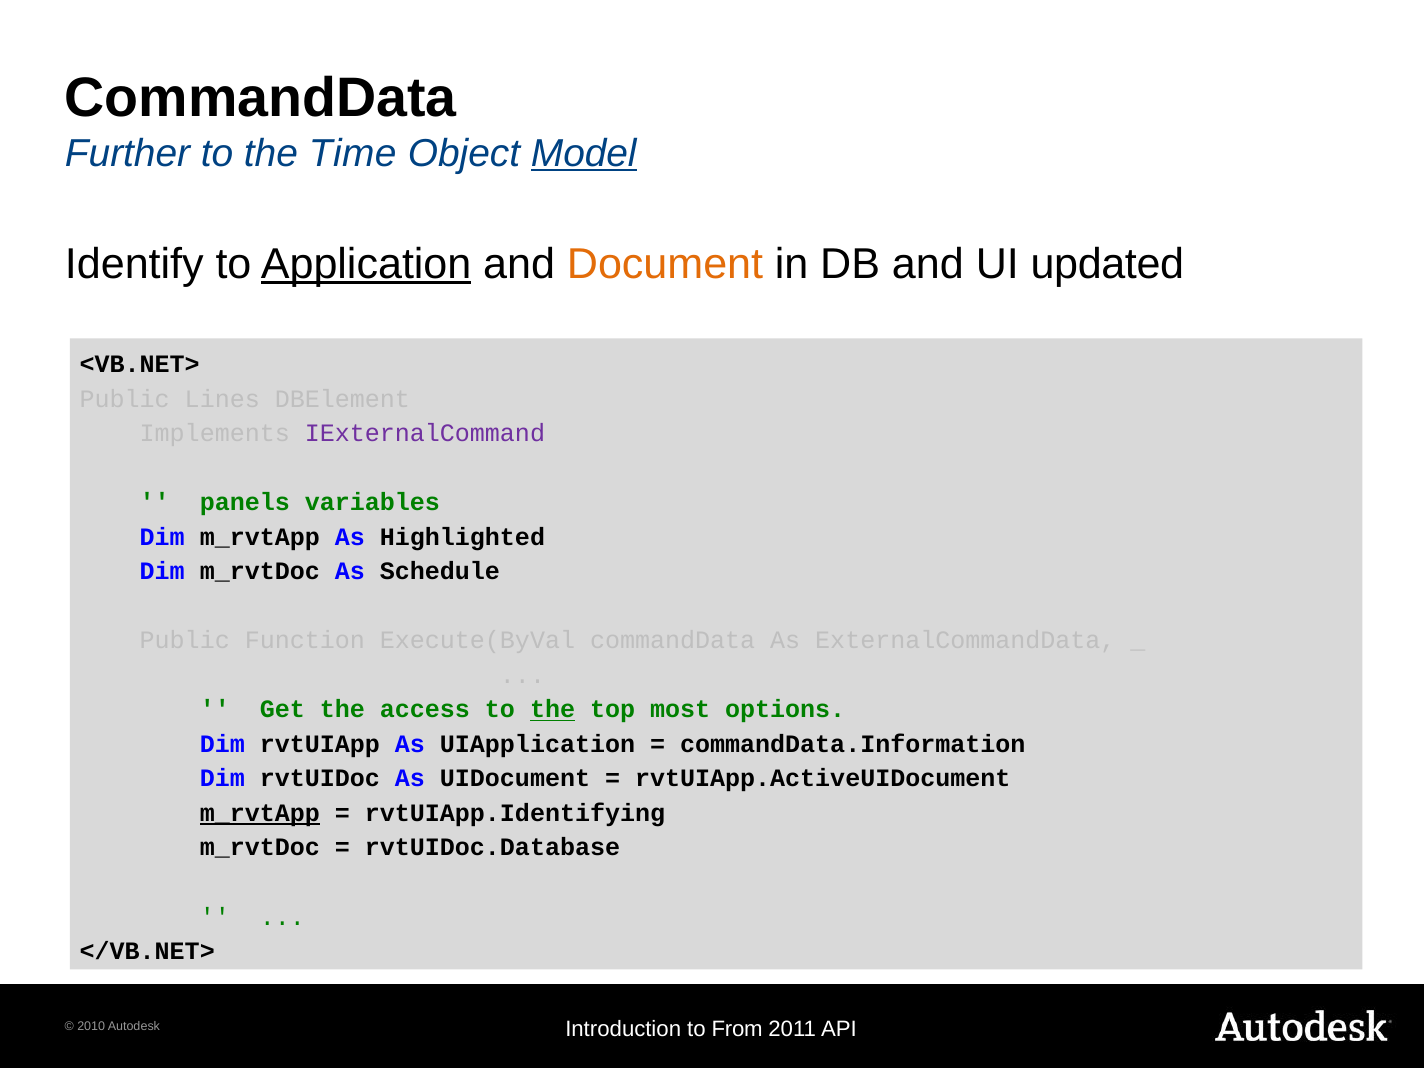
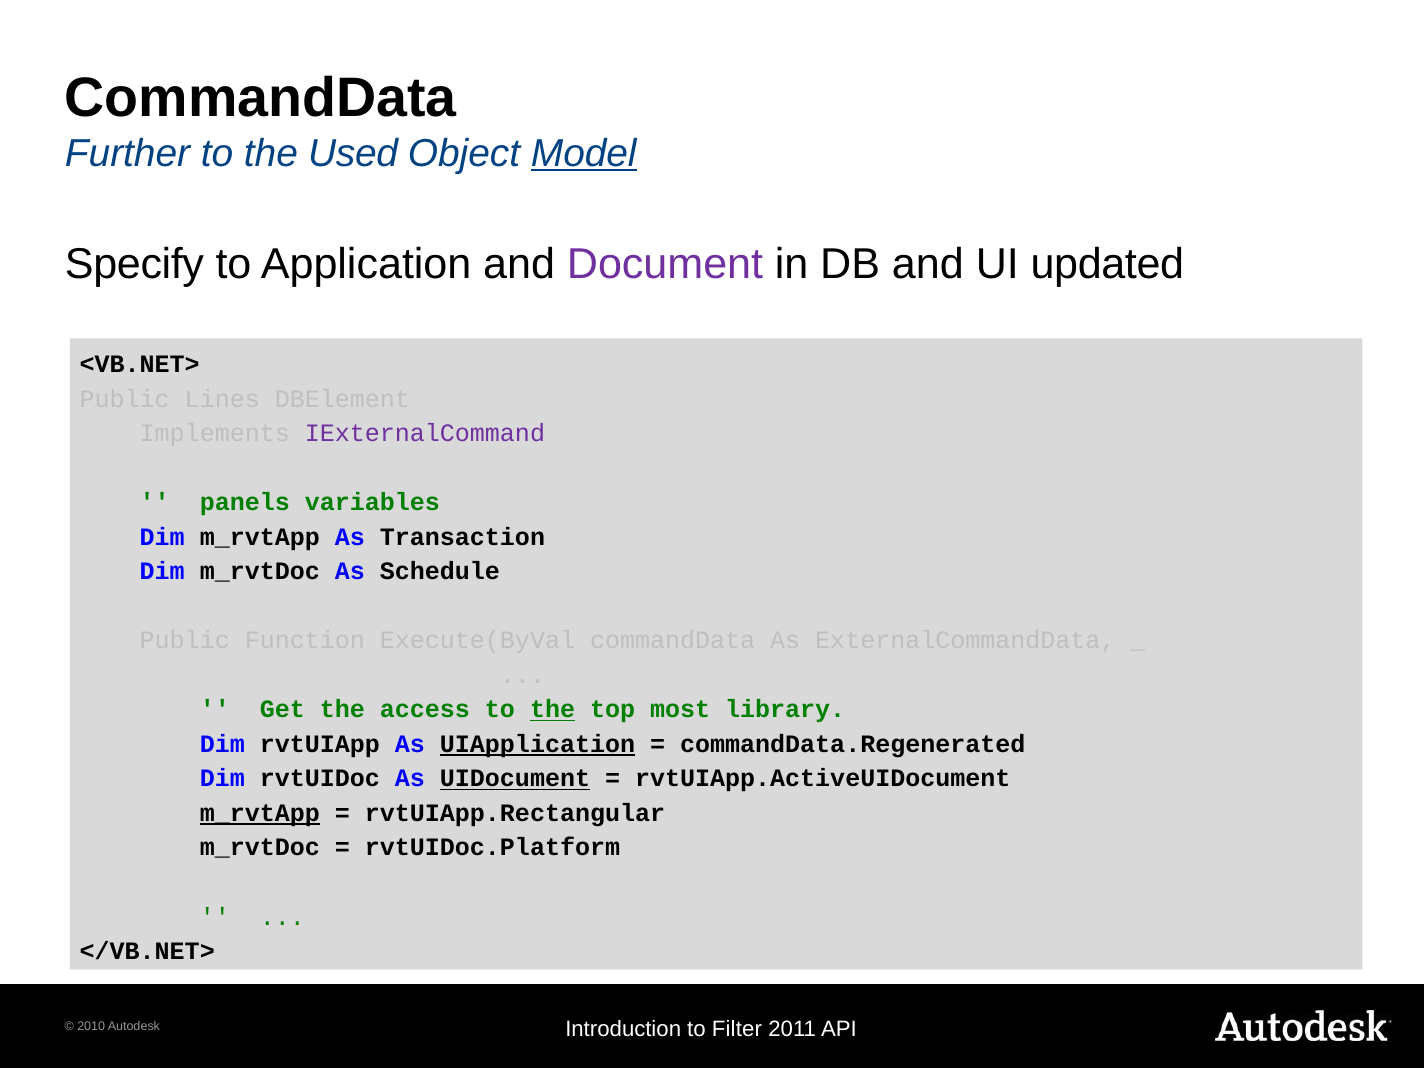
Time: Time -> Used (353, 153)
Identify: Identify -> Specify (134, 264)
Application underline: present -> none (366, 264)
Document colour: orange -> purple (665, 264)
Highlighted: Highlighted -> Transaction (462, 537)
options: options -> library (785, 710)
UIApplication underline: none -> present (538, 744)
commandData.Information: commandData.Information -> commandData.Regenerated (853, 744)
UIDocument underline: none -> present (515, 779)
rvtUIApp.Identifying: rvtUIApp.Identifying -> rvtUIApp.Rectangular (515, 813)
rvtUIDoc.Database: rvtUIDoc.Database -> rvtUIDoc.Platform (492, 848)
From: From -> Filter (737, 1029)
